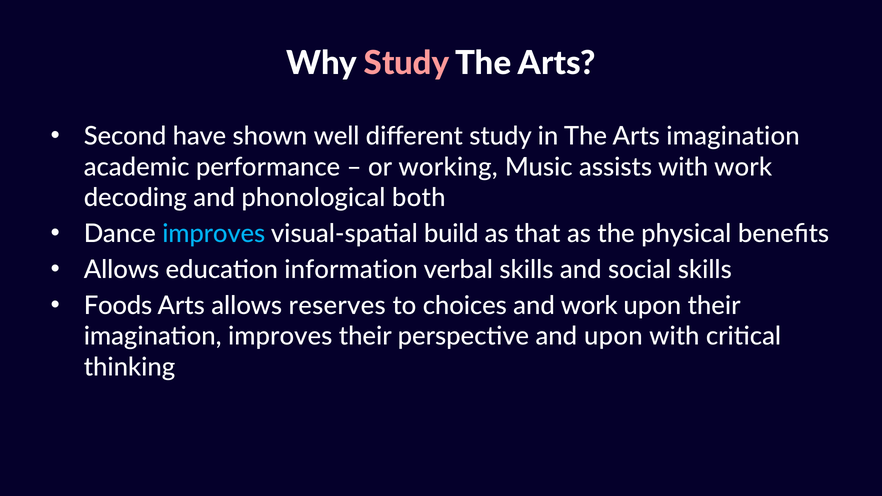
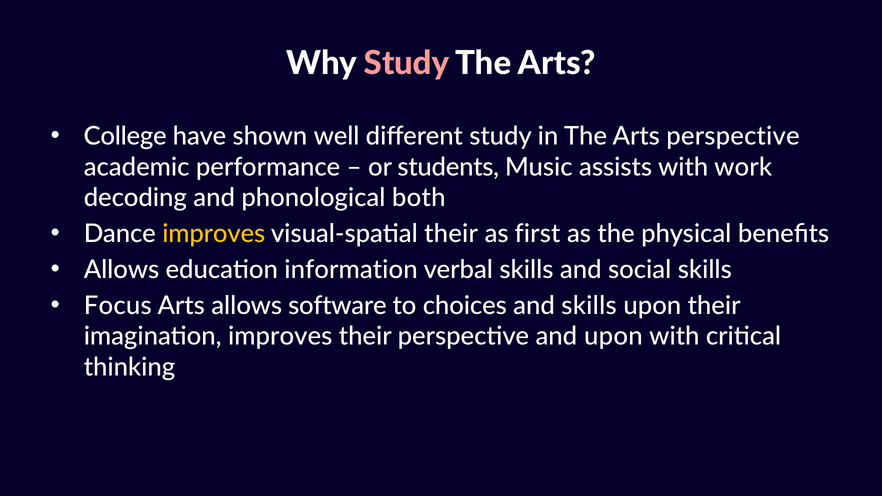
Second: Second -> College (125, 136)
Arts imagination: imagination -> perspective (733, 136)
working: working -> students (448, 167)
improves colour: light blue -> yellow (214, 234)
visual-spatial build: build -> their (451, 234)
that: that -> first (537, 234)
Foods: Foods -> Focus (118, 306)
reserves: reserves -> software (337, 306)
and work: work -> skills (589, 306)
